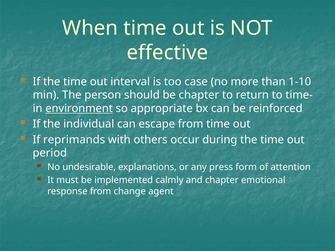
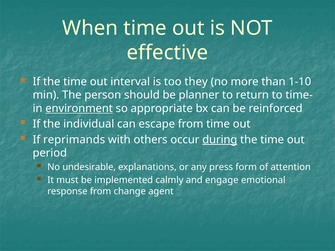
case: case -> they (196, 82)
be chapter: chapter -> planner (199, 95)
during underline: none -> present (220, 140)
and chapter: chapter -> engage (222, 180)
